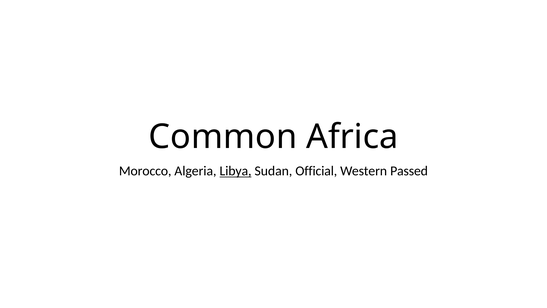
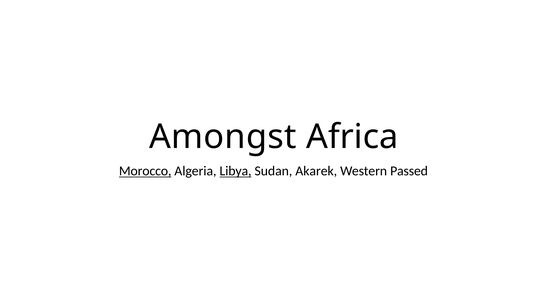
Common: Common -> Amongst (223, 137)
Morocco underline: none -> present (145, 171)
Official: Official -> Akarek (316, 171)
